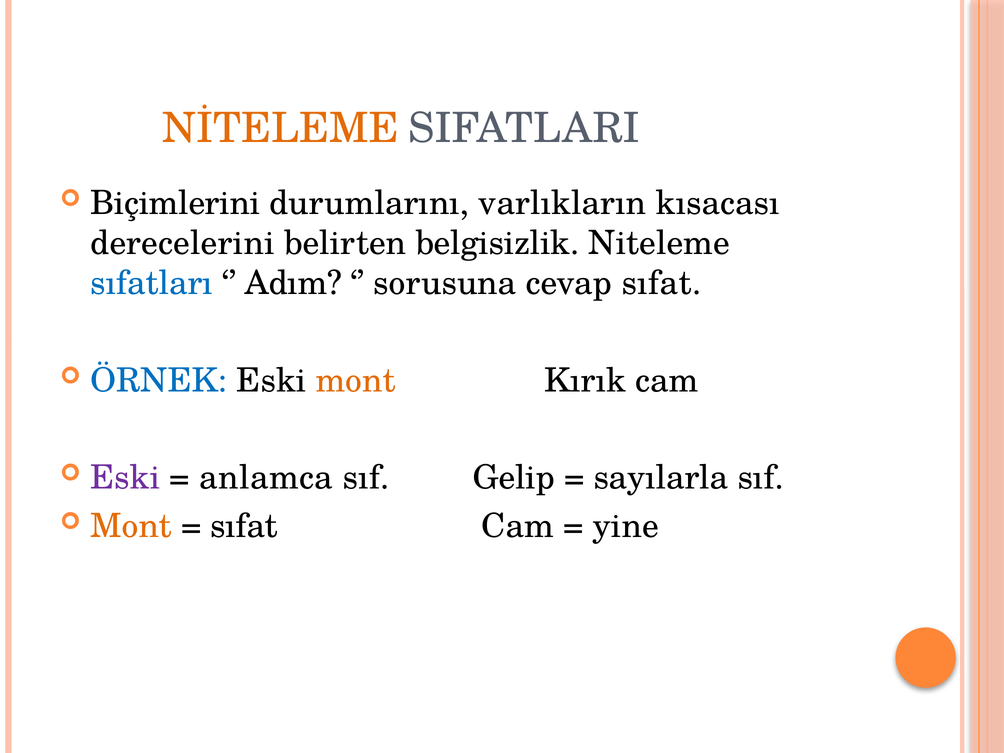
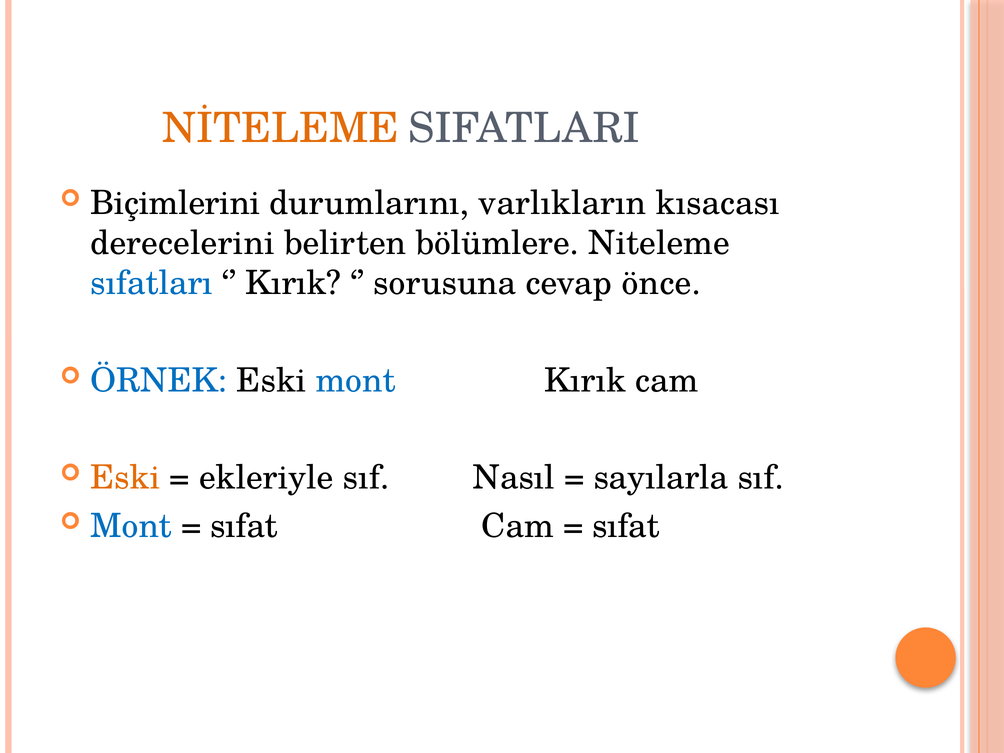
belgisizlik: belgisizlik -> bölümlere (497, 243)
Adım: Adım -> Kırık (293, 283)
cevap sıfat: sıfat -> önce (661, 283)
mont colour: orange -> blue (356, 380)
Eski colour: purple -> orange (125, 478)
anlamca: anlamca -> ekleriyle (266, 478)
Gelip: Gelip -> Nasıl (514, 478)
Mont colour: orange -> blue (131, 526)
yine: yine -> sıfat (626, 526)
